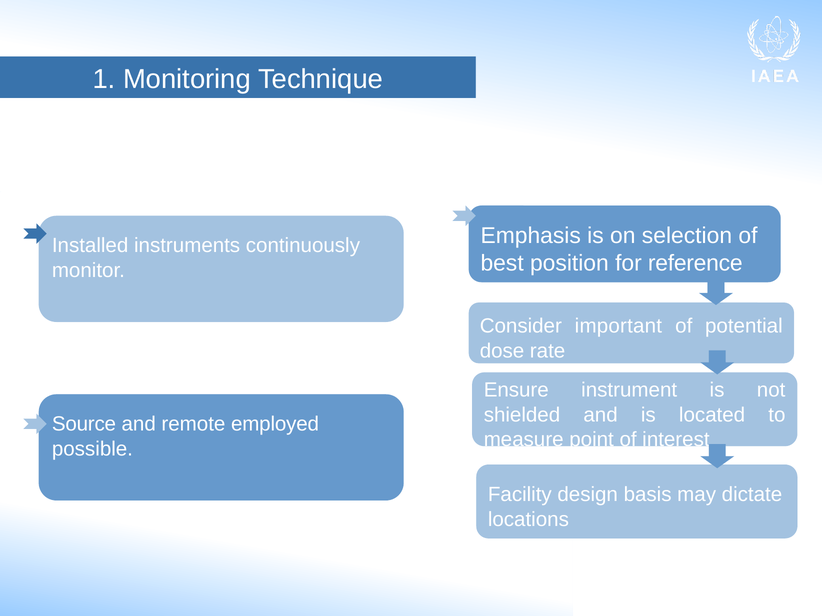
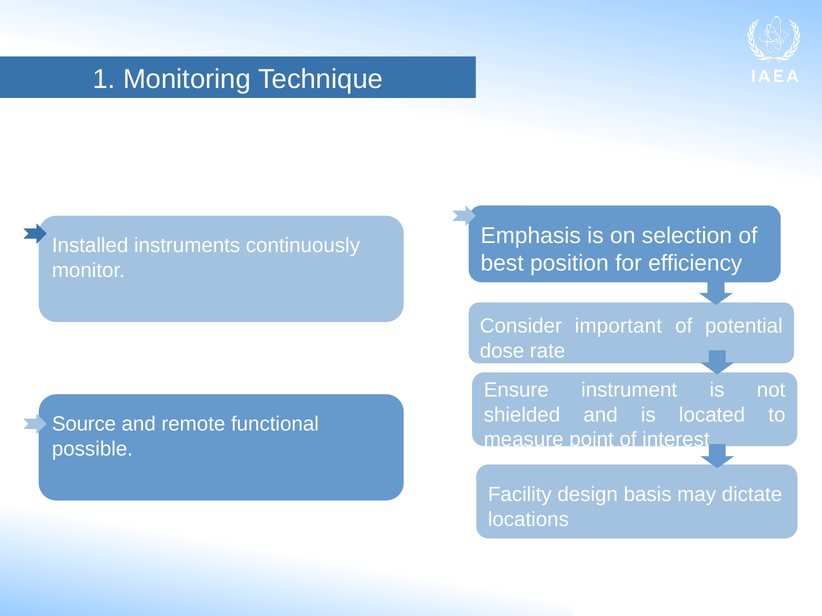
reference: reference -> efficiency (695, 263)
employed: employed -> functional (275, 424)
